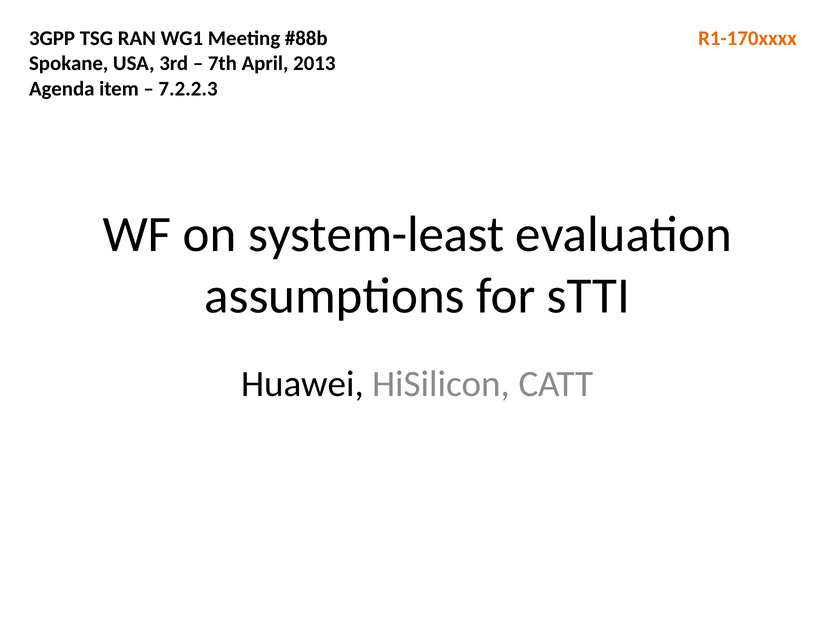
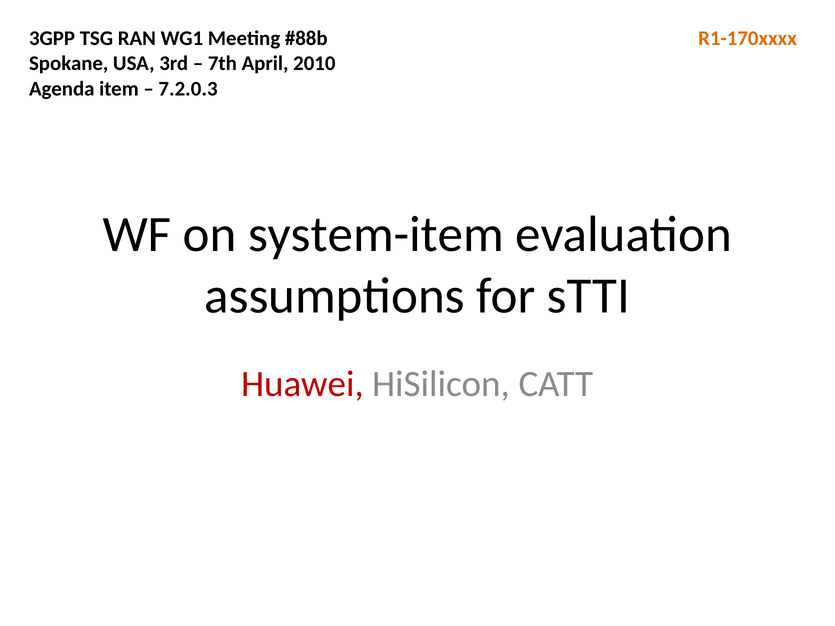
2013: 2013 -> 2010 (314, 64)
7.2.2.3: 7.2.2.3 -> 7.2.0.3 (188, 89)
system-least: system-least -> system-item (376, 235)
Huawei colour: black -> red (302, 384)
